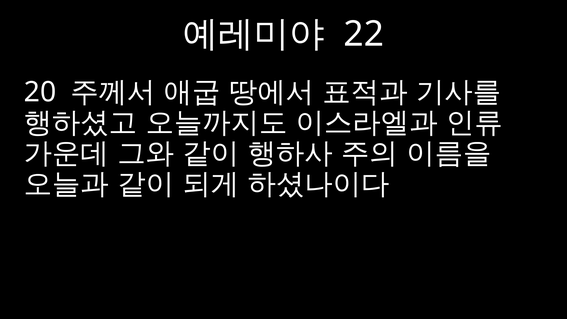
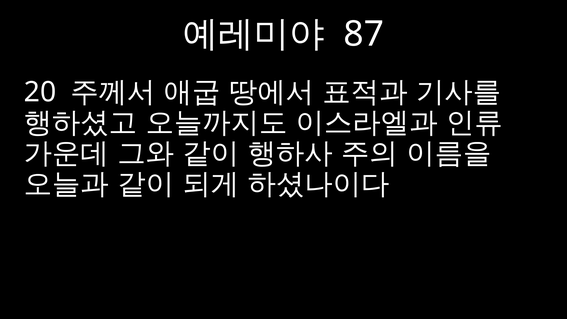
22: 22 -> 87 (364, 34)
